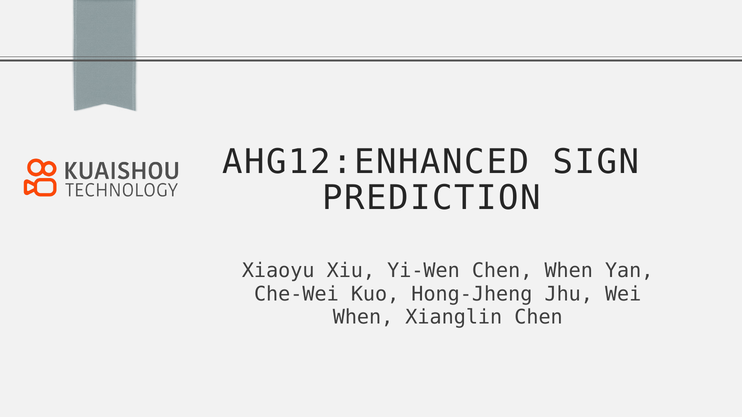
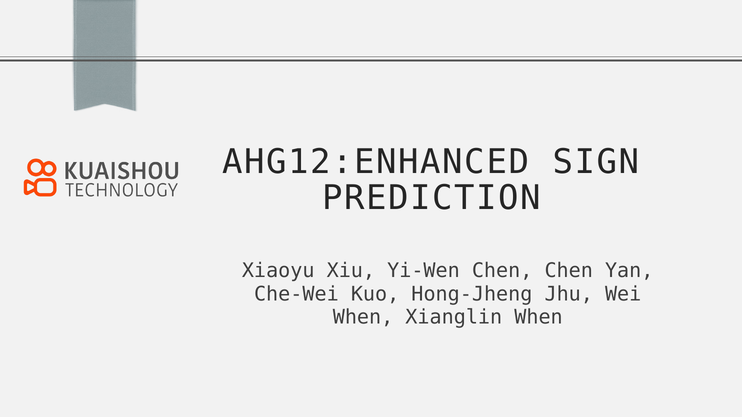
Chen When: When -> Chen (569, 271)
Xianglin Chen: Chen -> When (539, 318)
